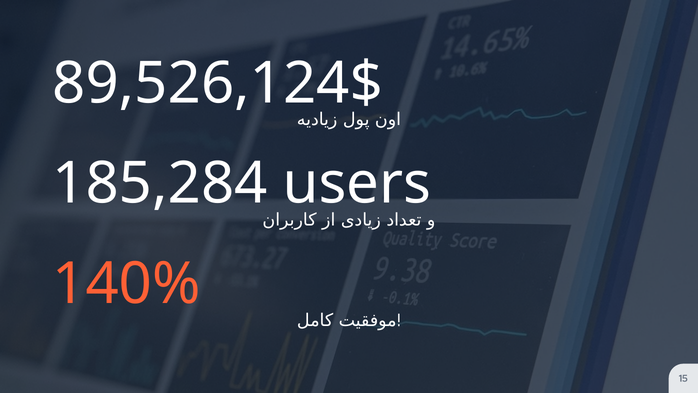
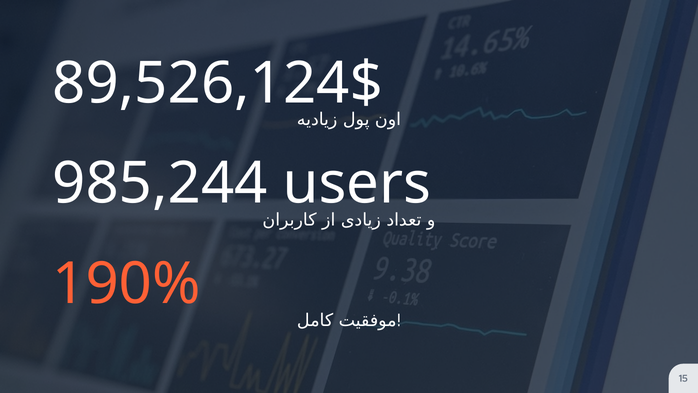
185,284: 185,284 -> 985,244 (160, 184)
140%: 140% -> 190% (126, 284)
